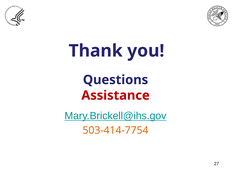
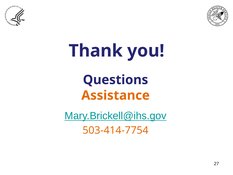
Assistance colour: red -> orange (116, 95)
